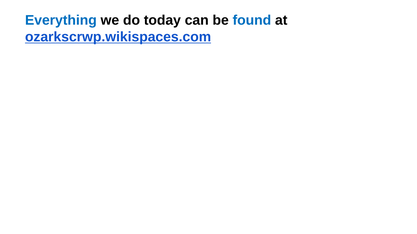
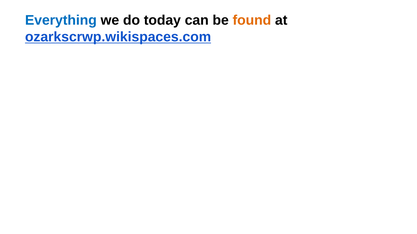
found colour: blue -> orange (252, 20)
